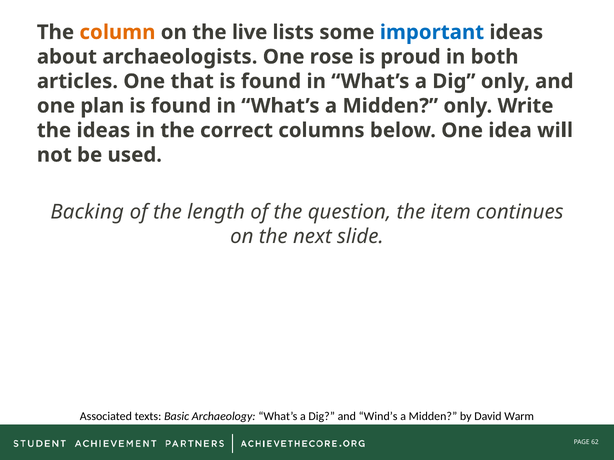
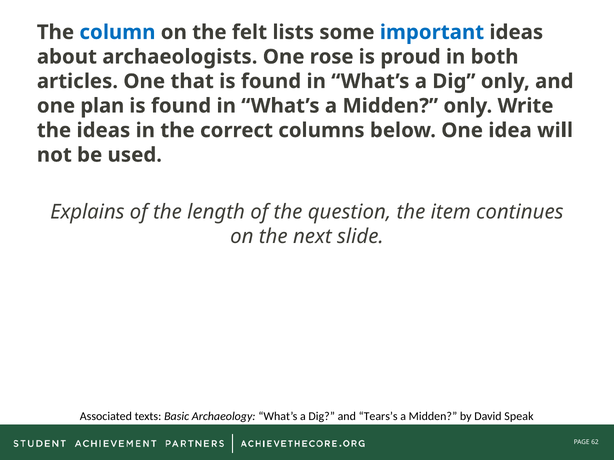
column colour: orange -> blue (117, 32)
live: live -> felt (249, 32)
Backing: Backing -> Explains (87, 212)
Wind’s: Wind’s -> Tears’s (378, 417)
Warm: Warm -> Speak (519, 417)
